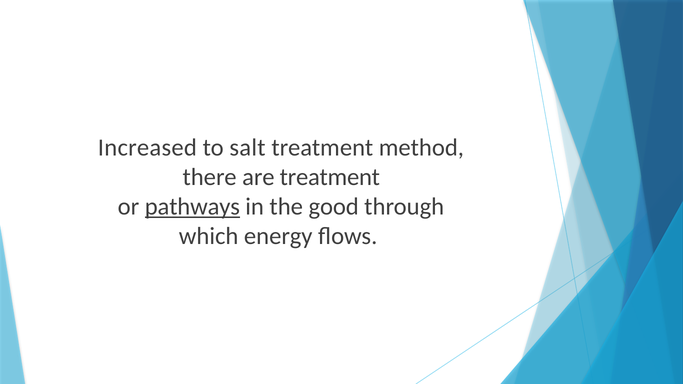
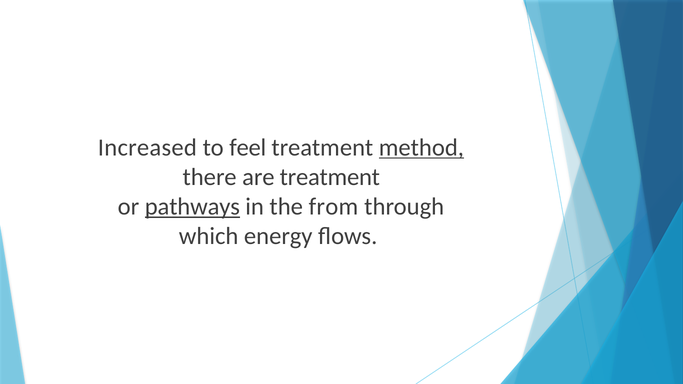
salt: salt -> feel (248, 147)
method underline: none -> present (421, 147)
good: good -> from (333, 207)
